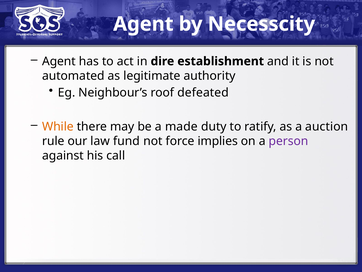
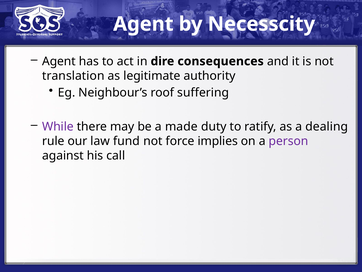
establishment: establishment -> consequences (221, 61)
automated: automated -> translation (73, 76)
defeated: defeated -> suffering (203, 93)
While colour: orange -> purple (58, 126)
auction: auction -> dealing (327, 126)
